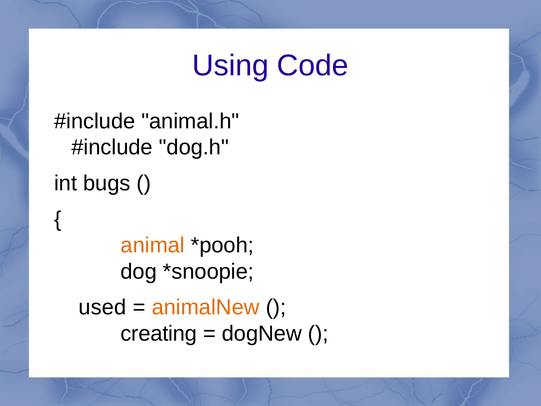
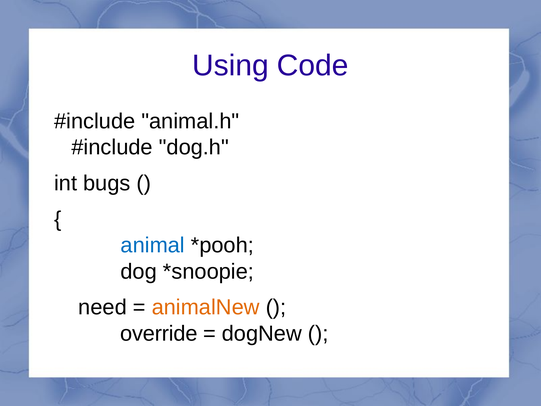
animal colour: orange -> blue (153, 245)
used: used -> need (103, 307)
creating: creating -> override (159, 333)
